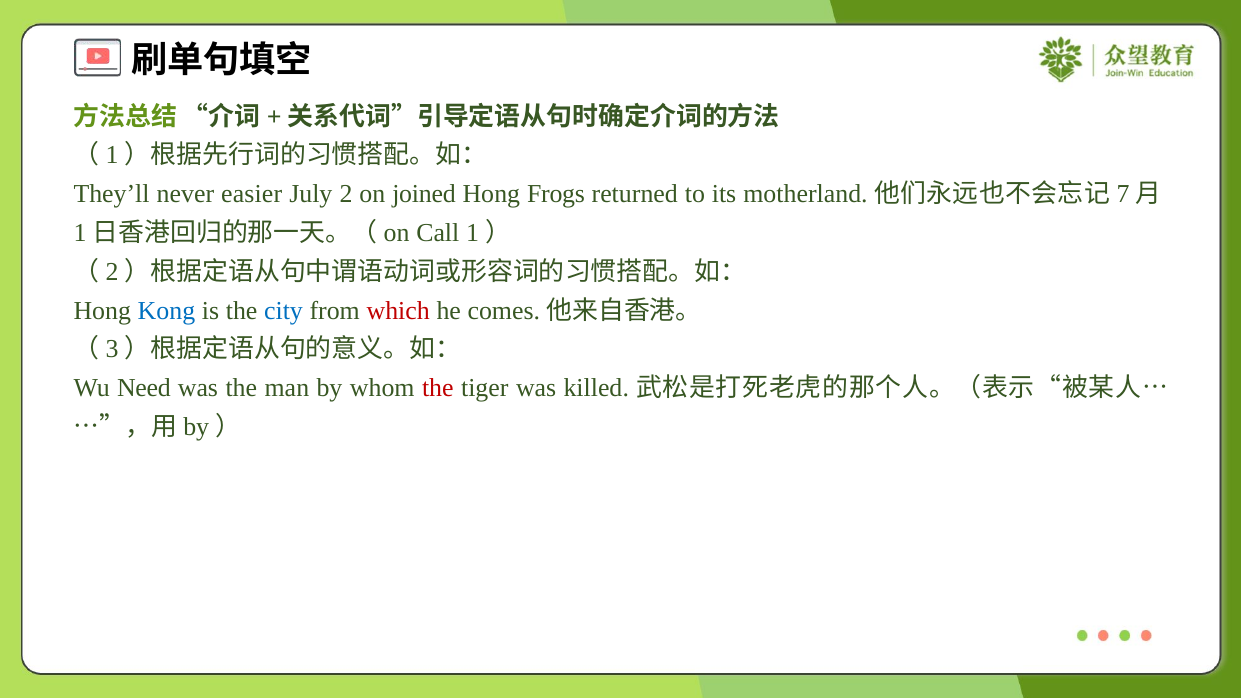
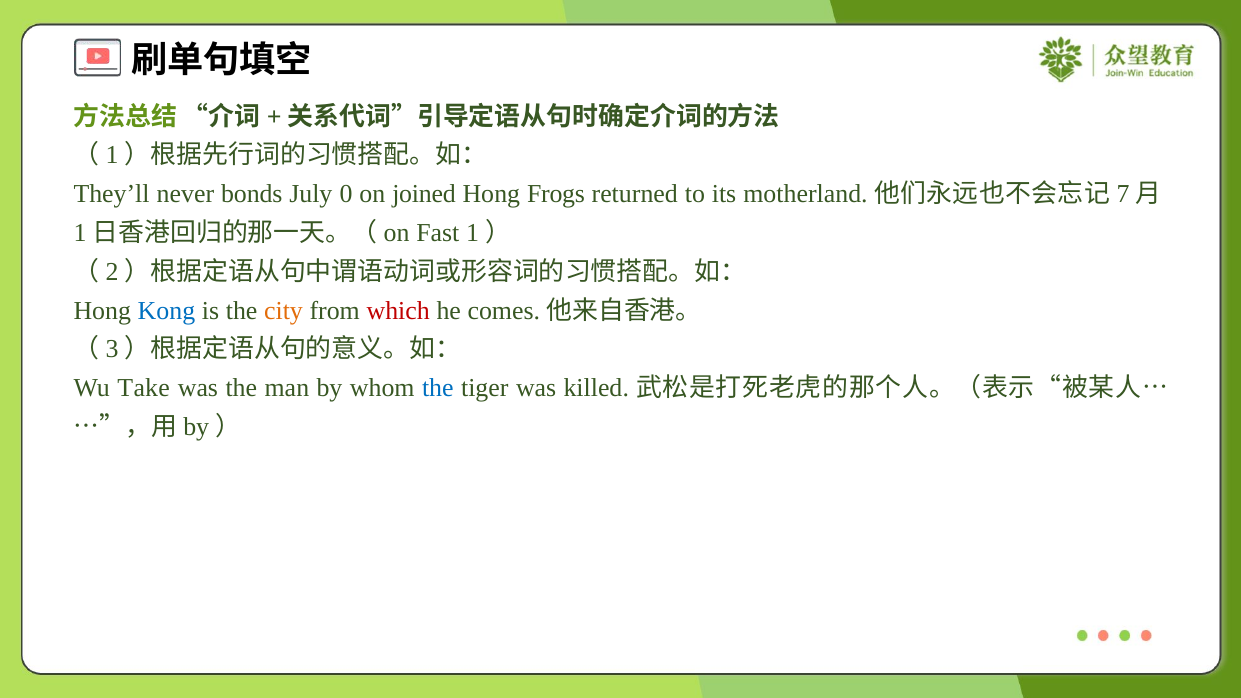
easier: easier -> bonds (252, 194)
2: 2 -> 0 (346, 194)
Call: Call -> Fast (438, 233)
city colour: blue -> orange (284, 311)
Need: Need -> Take (144, 388)
the colour: red -> blue (438, 388)
